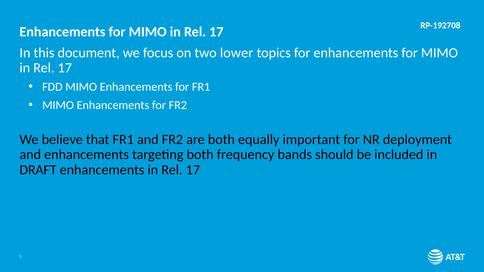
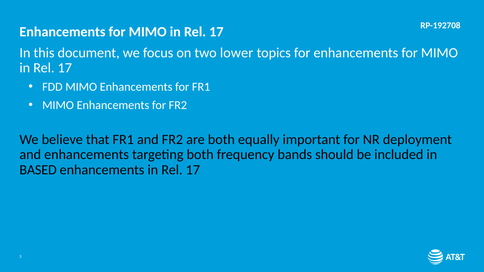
DRAFT: DRAFT -> BASED (38, 170)
